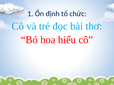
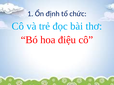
hiểu: hiểu -> điệu (67, 40)
